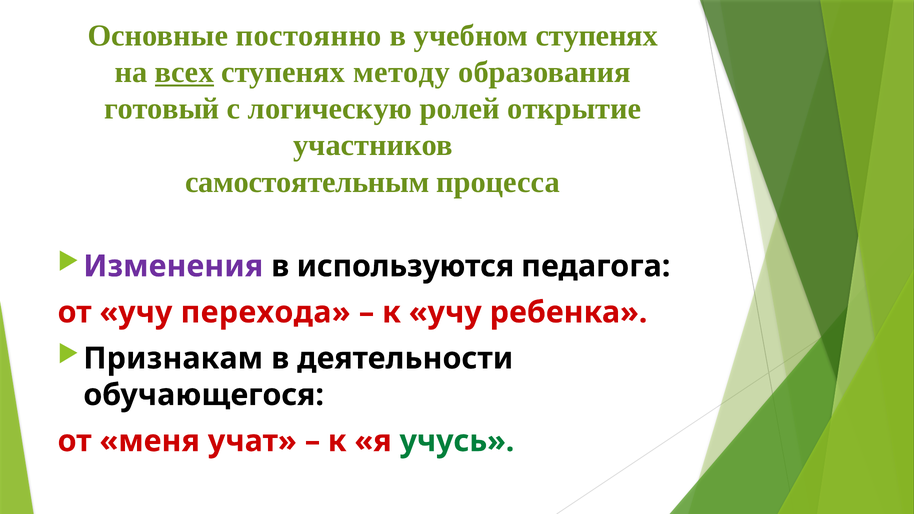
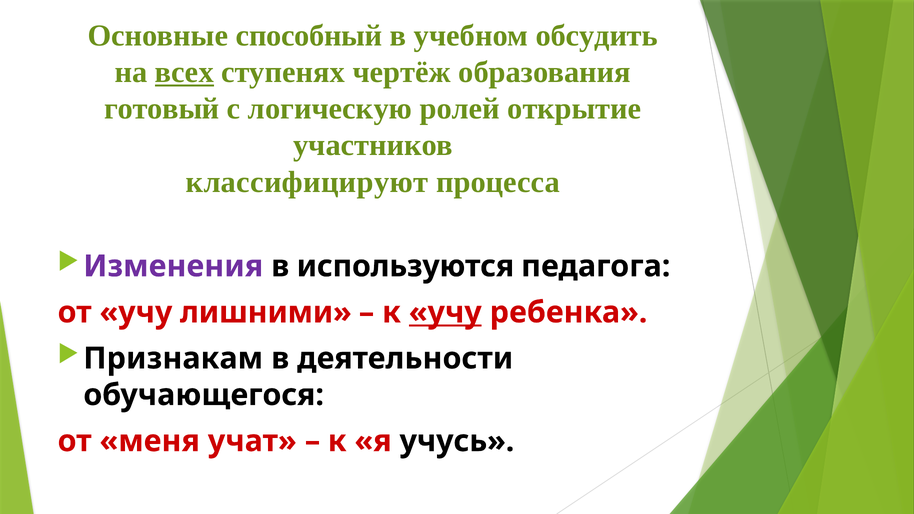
постоянно: постоянно -> способный (309, 36)
учебном ступенях: ступенях -> обсудить (597, 36)
методу: методу -> чертёж (402, 72)
самостоятельным: самостоятельным -> классифицируют (307, 182)
перехода: перехода -> лишними (266, 312)
учу underline: none -> present (445, 312)
учусь colour: green -> black (457, 441)
